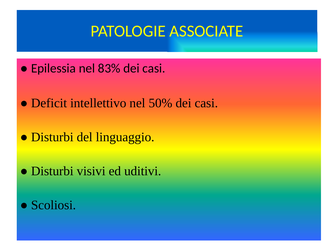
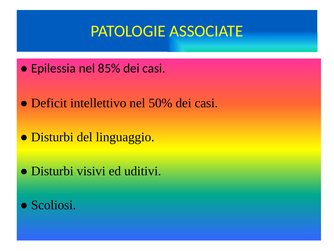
83%: 83% -> 85% (109, 68)
